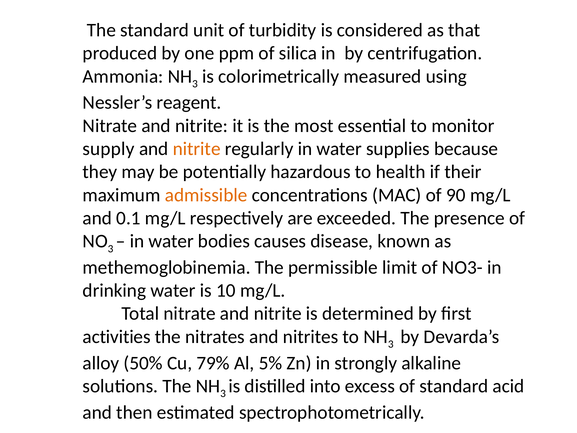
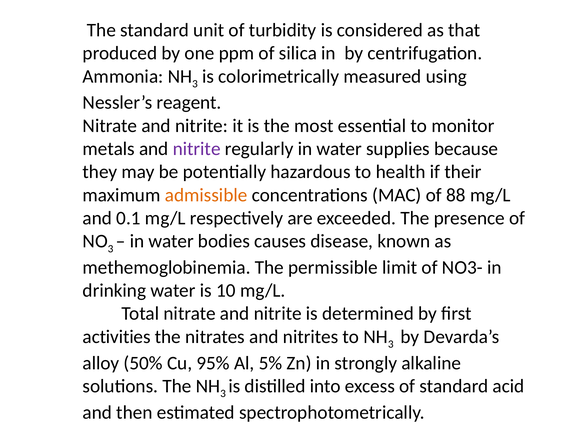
supply: supply -> metals (109, 149)
nitrite colour: orange -> purple (197, 149)
90: 90 -> 88 (456, 195)
79%: 79% -> 95% (213, 363)
